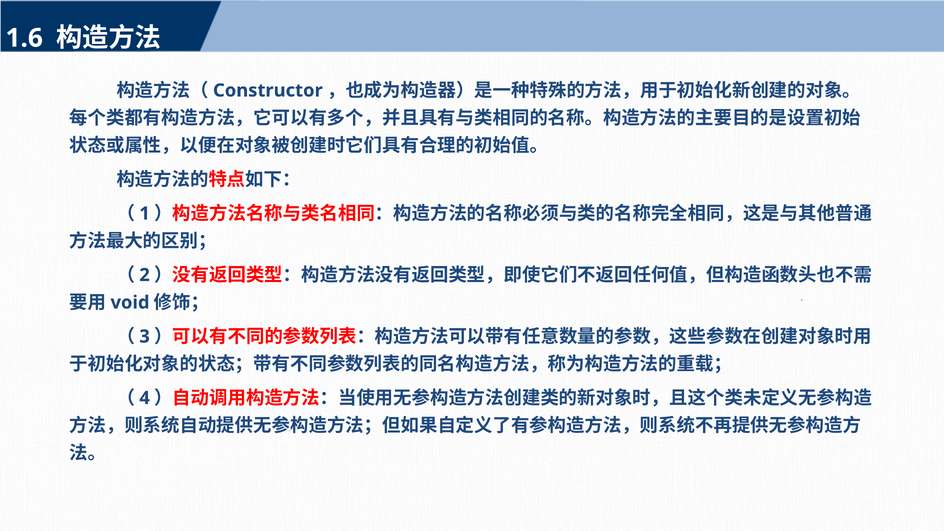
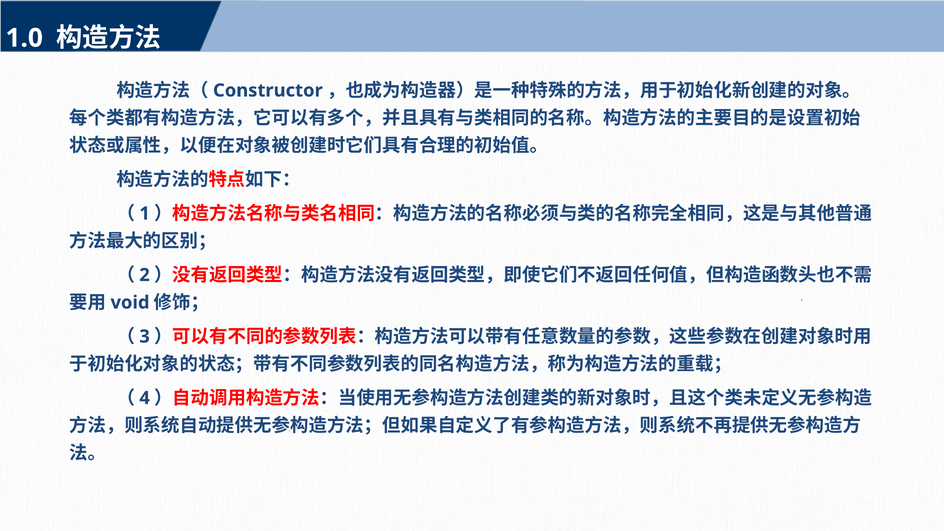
1.6: 1.6 -> 1.0 (24, 38)
